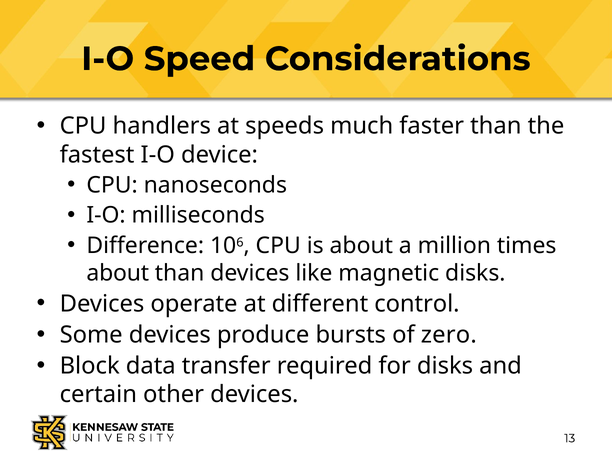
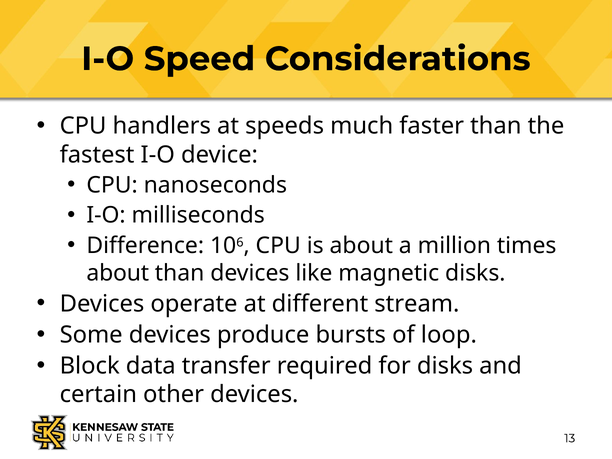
control: control -> stream (417, 304)
zero: zero -> loop (449, 335)
